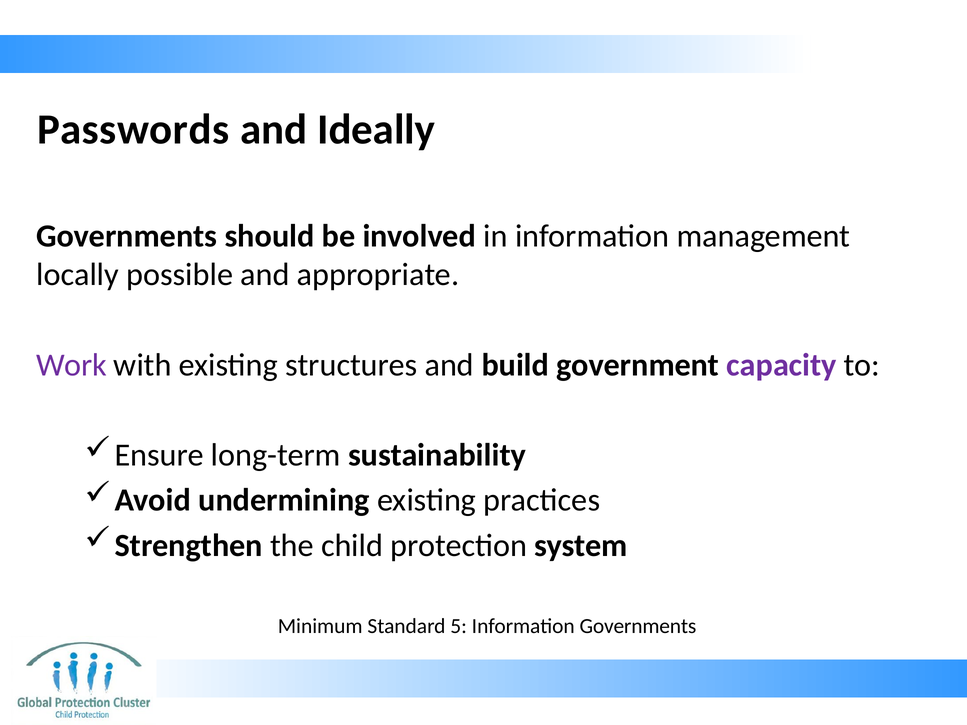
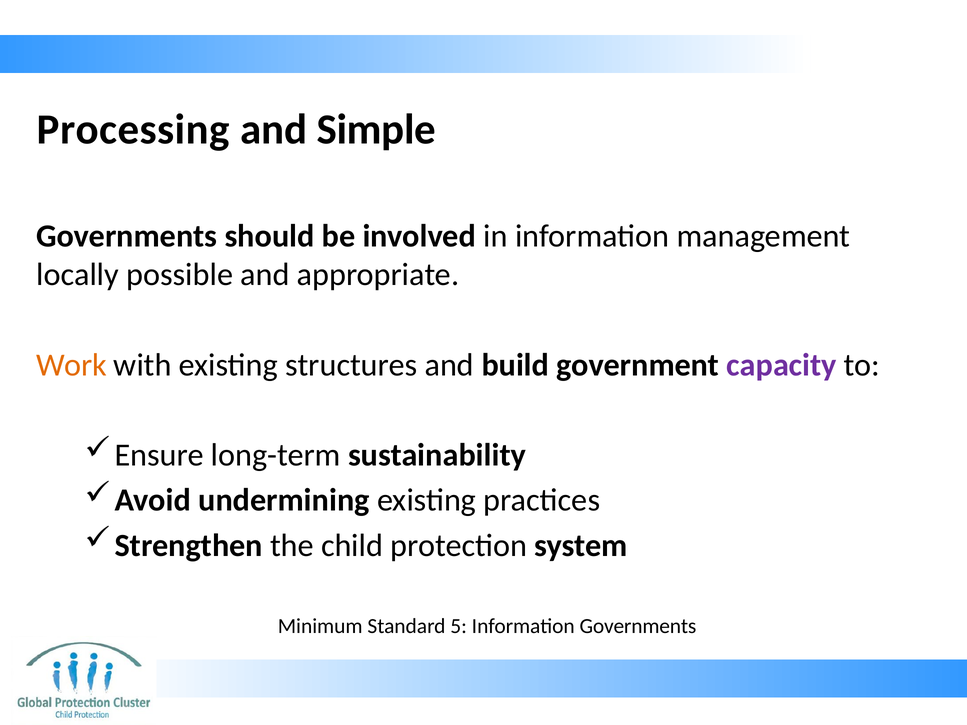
Passwords: Passwords -> Processing (133, 130)
Ideally: Ideally -> Simple (376, 130)
Work colour: purple -> orange (71, 365)
